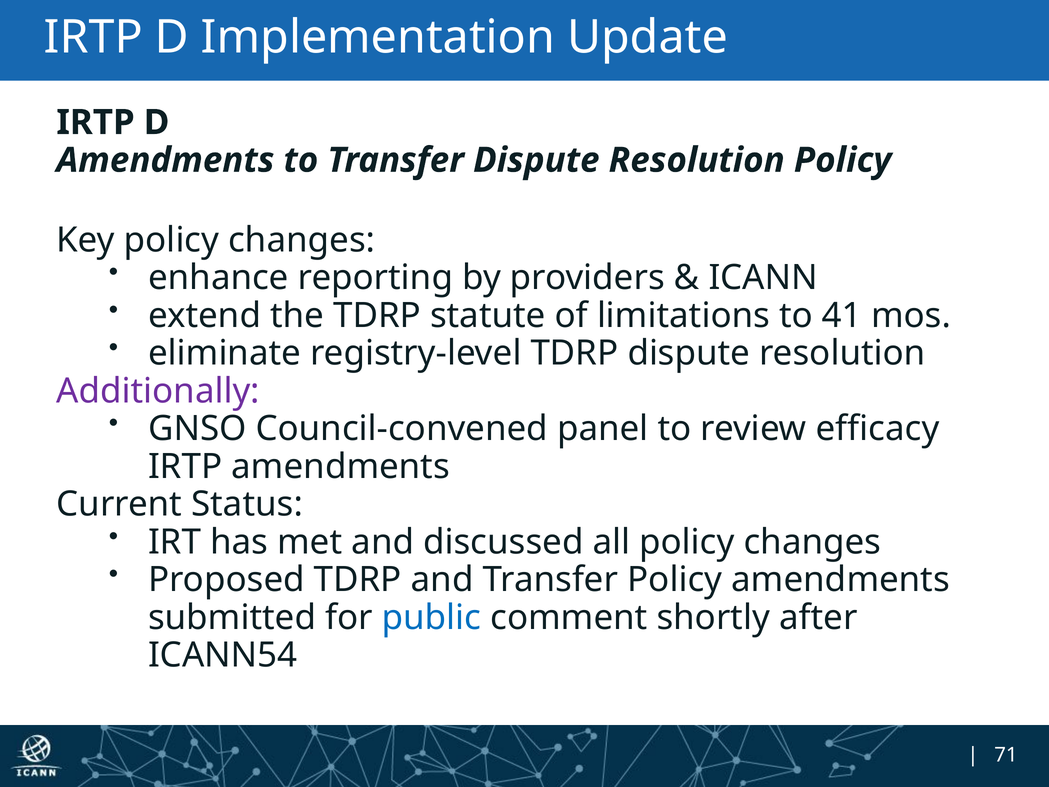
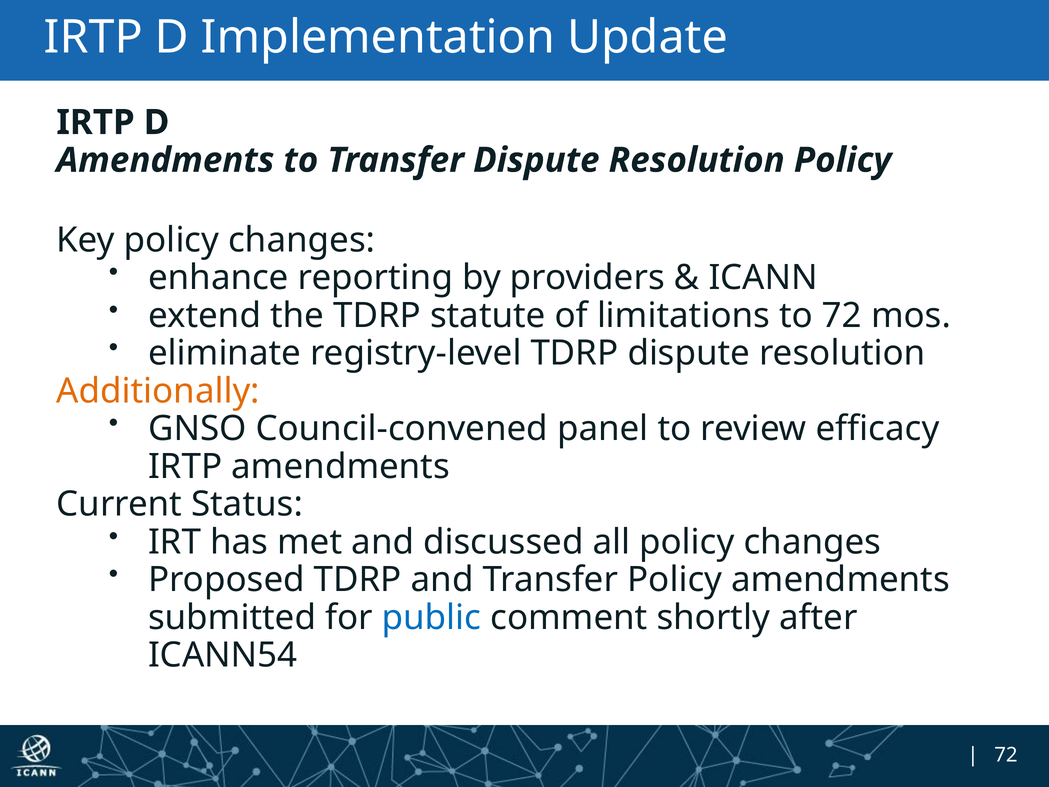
to 41: 41 -> 72 (842, 315)
Additionally colour: purple -> orange (158, 391)
71: 71 -> 72 (1006, 755)
